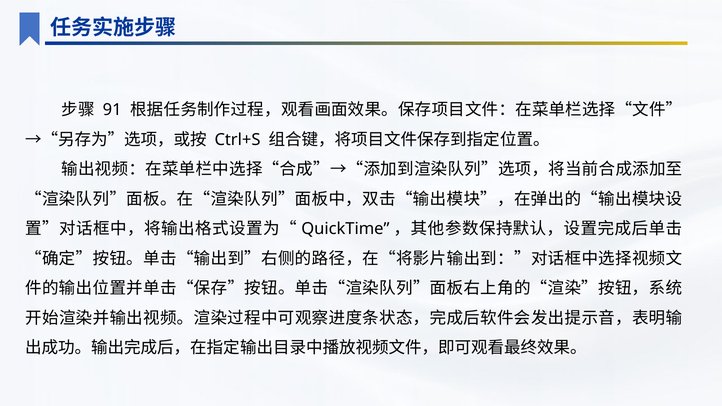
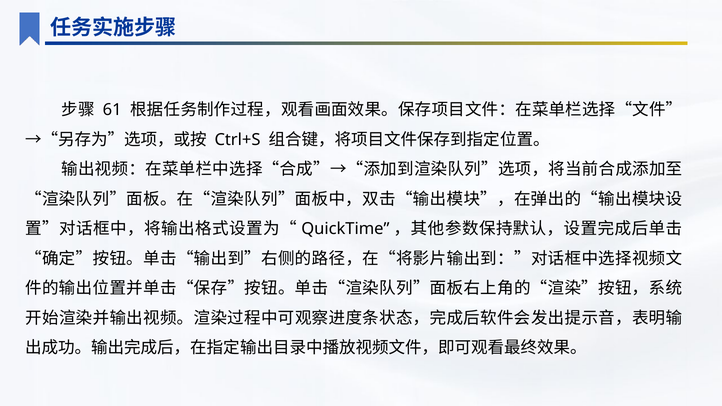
91: 91 -> 61 (112, 110)
